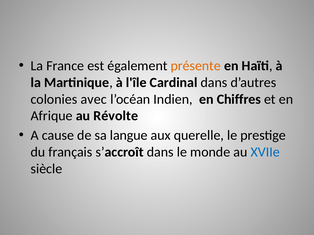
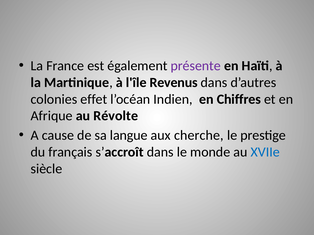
présente colour: orange -> purple (196, 66)
Cardinal: Cardinal -> Revenus (174, 83)
avec: avec -> effet (94, 99)
querelle: querelle -> cherche (199, 136)
